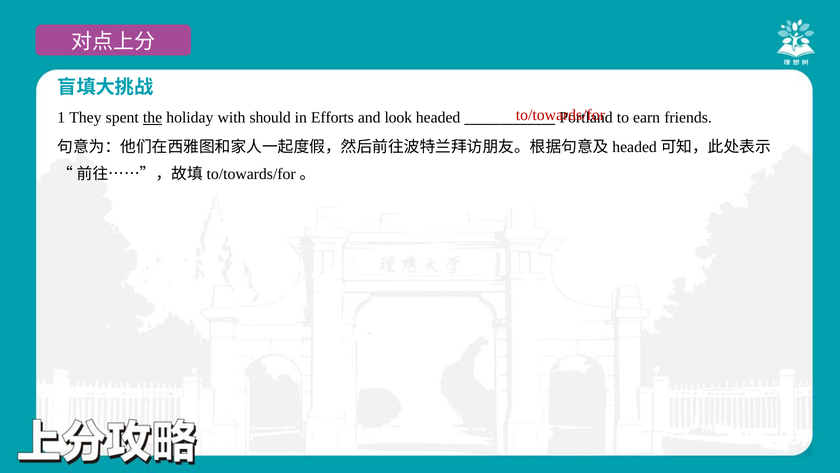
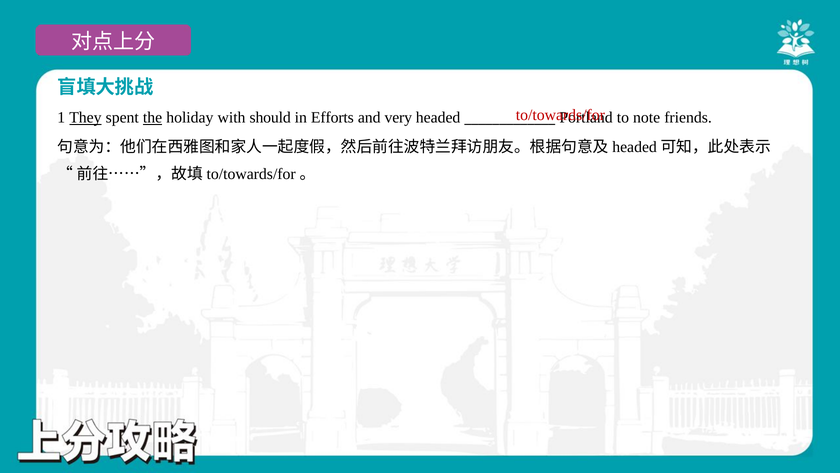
They underline: none -> present (85, 118)
look: look -> very (398, 118)
earn: earn -> note (647, 118)
